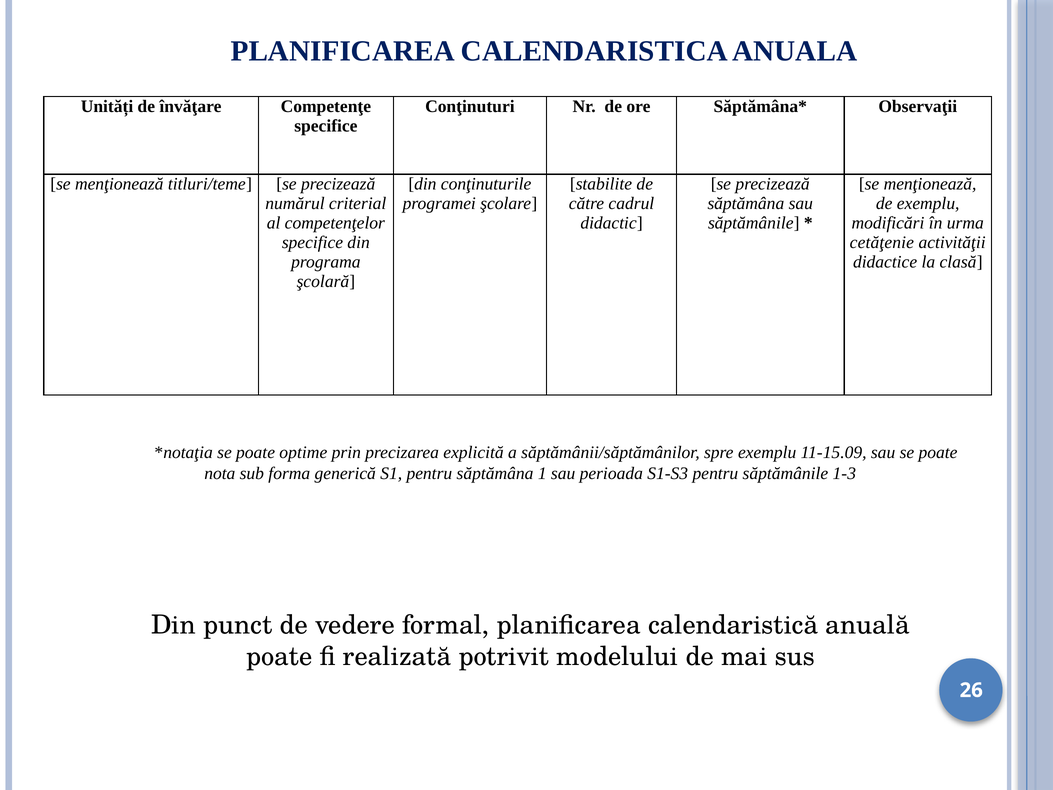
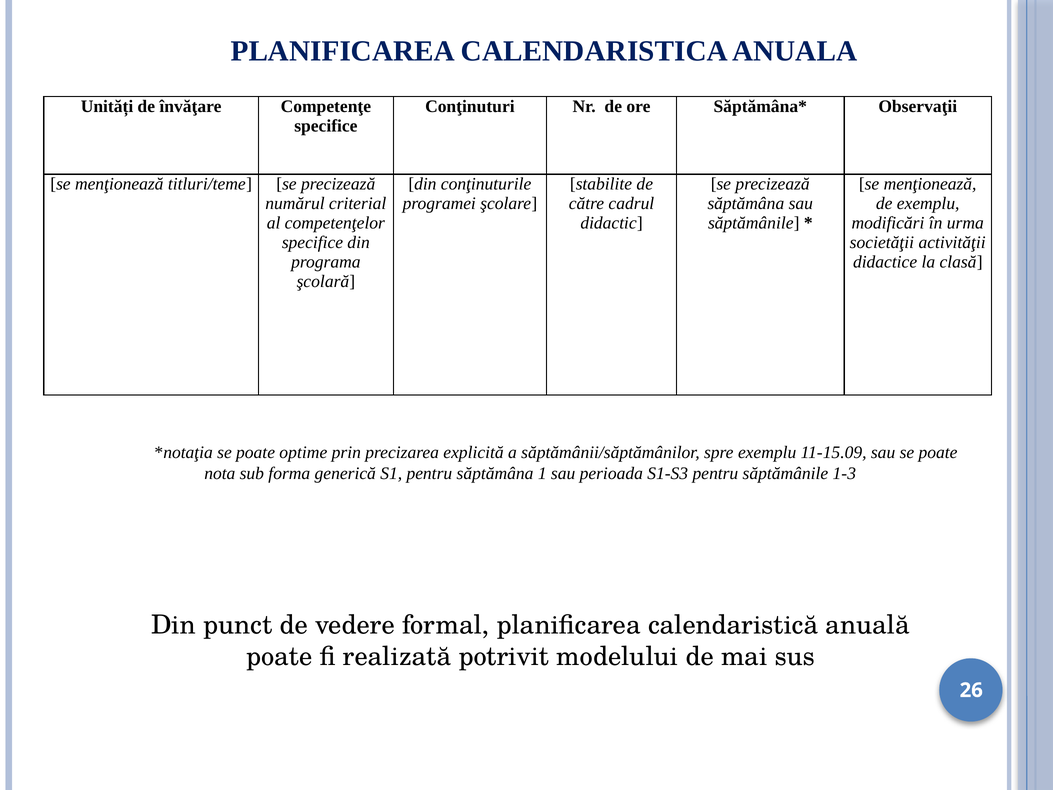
cetăţenie: cetăţenie -> societăţii (882, 242)
